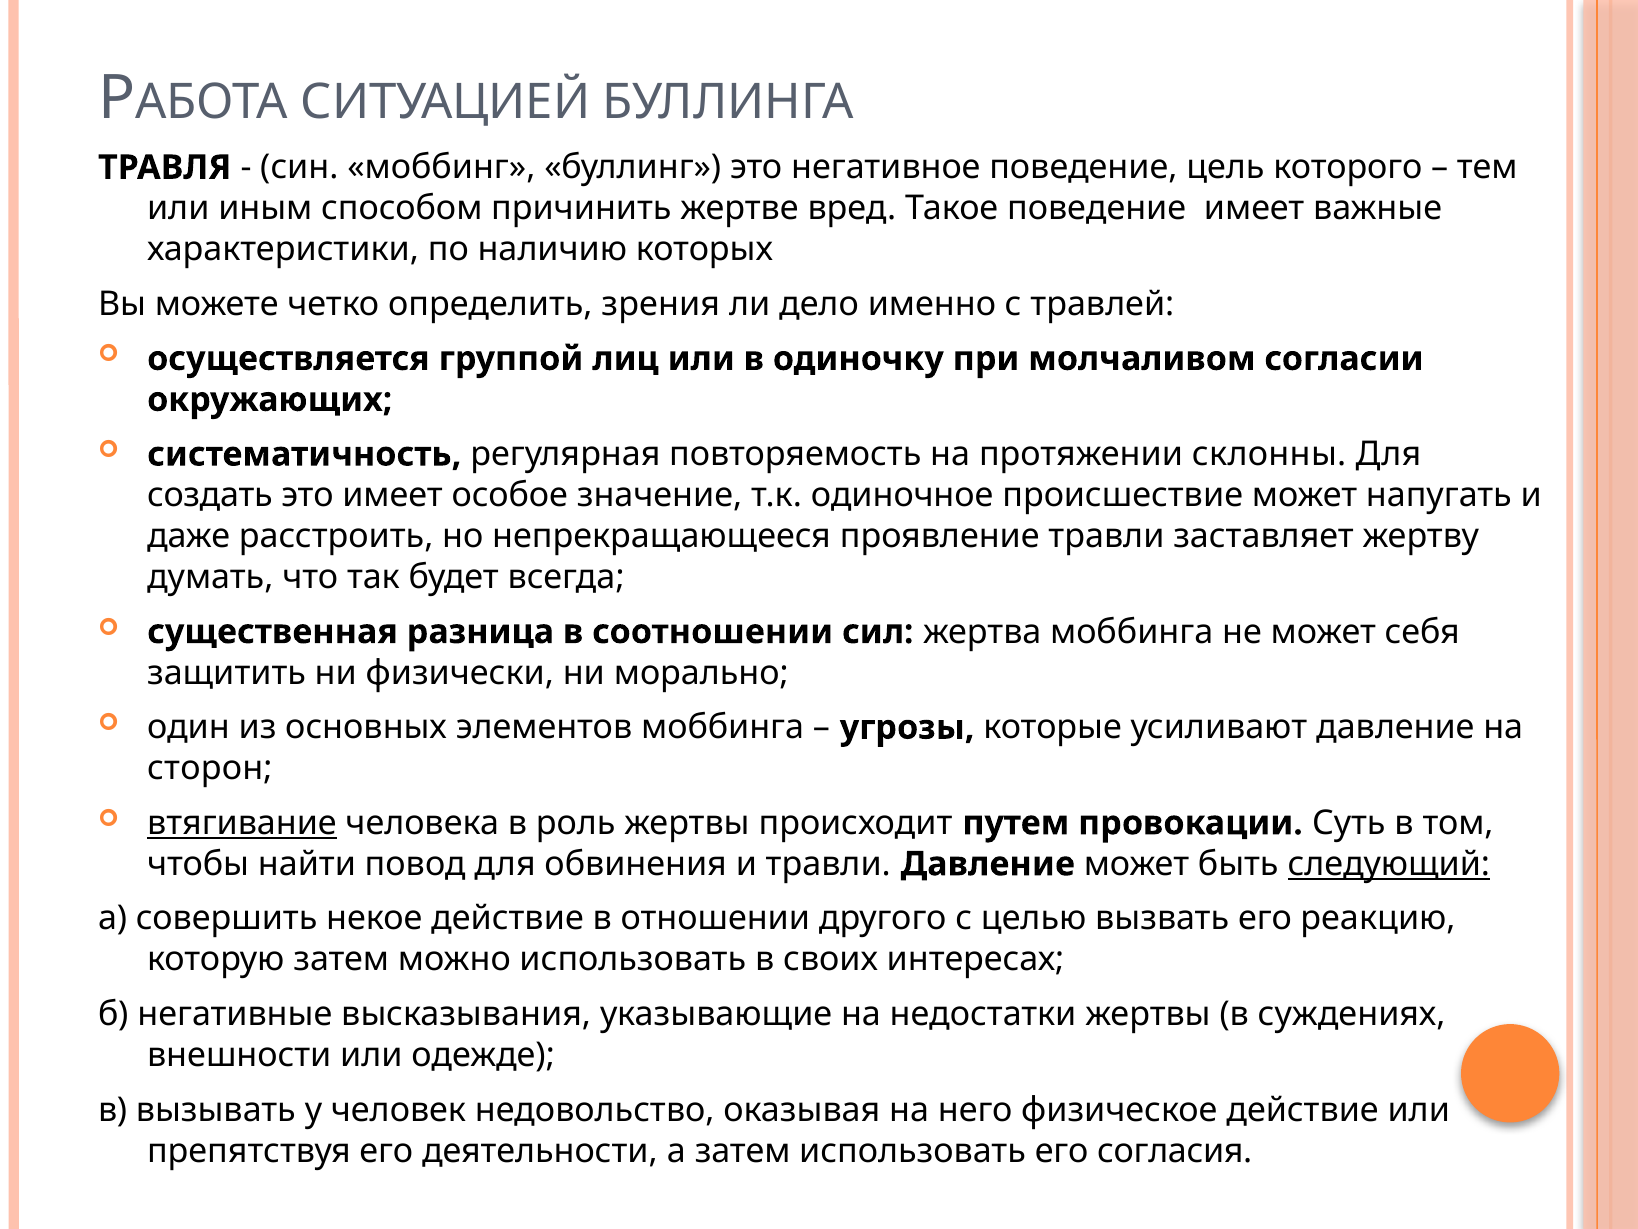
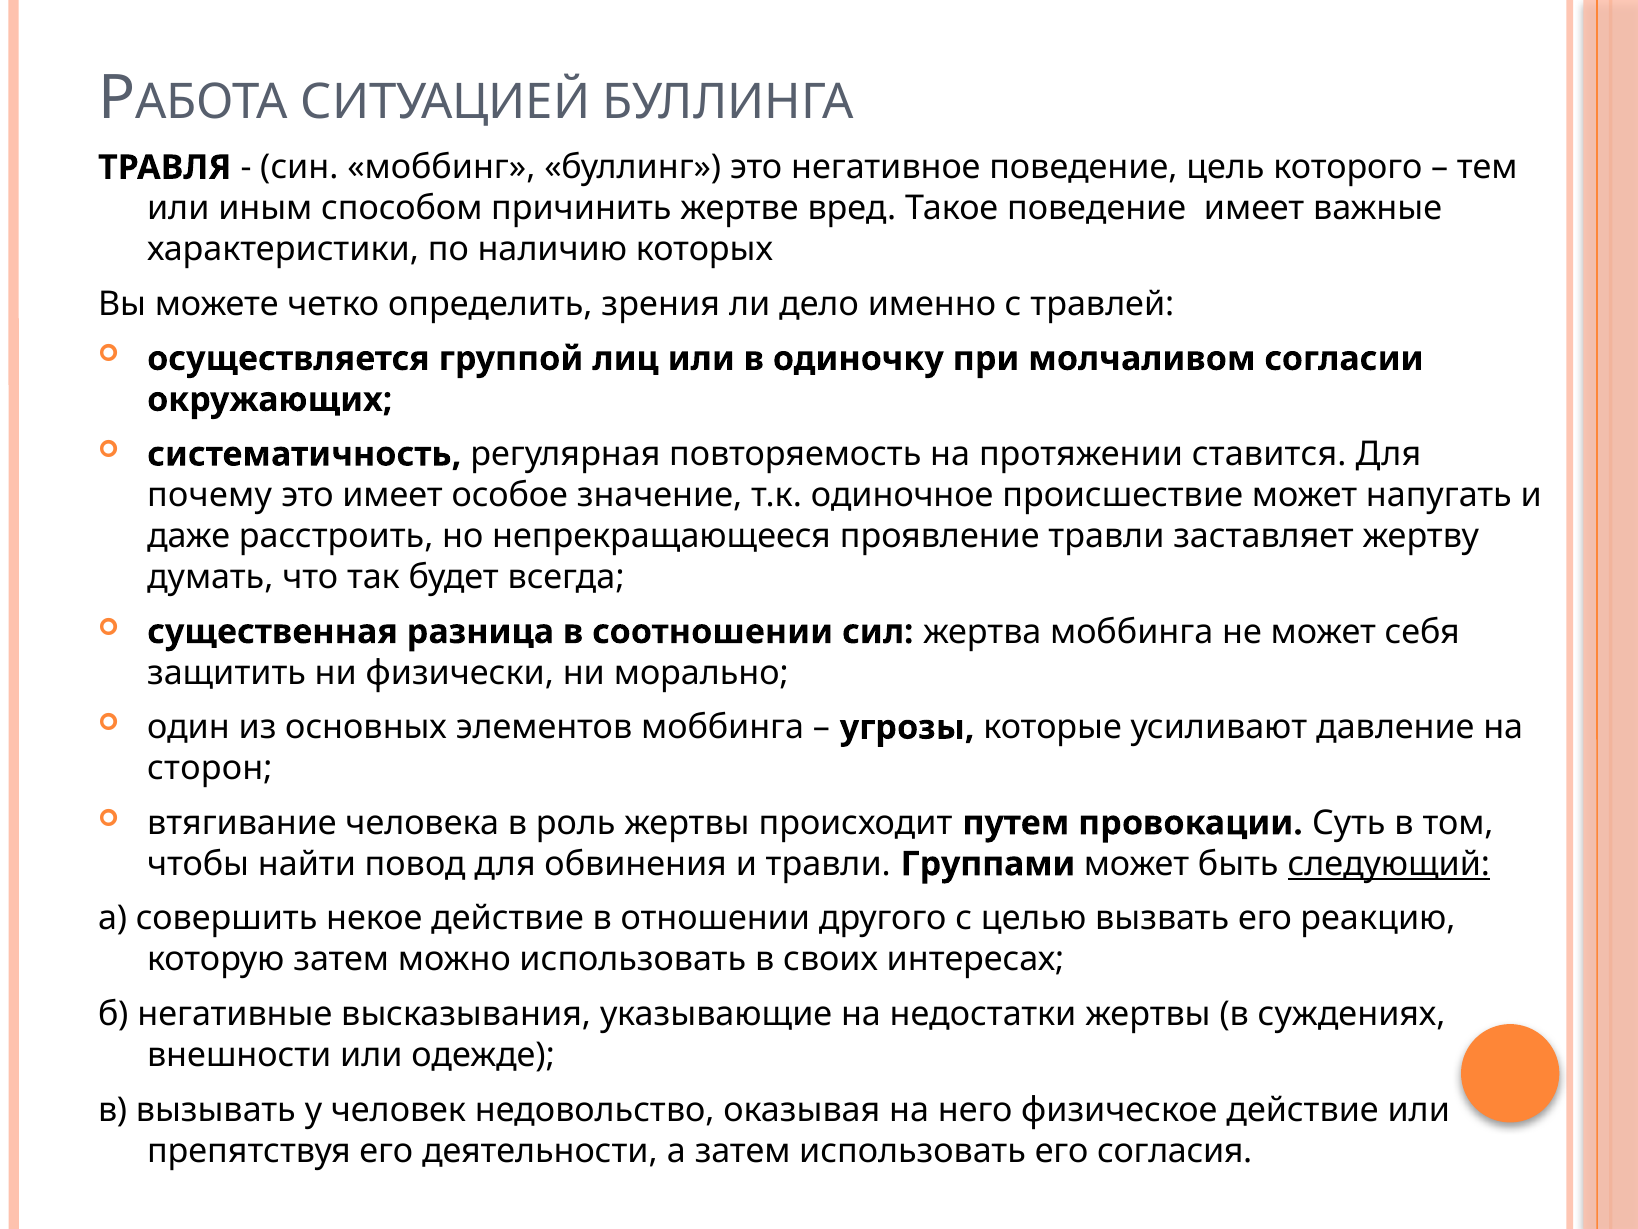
склонны: склонны -> ставится (1269, 454)
создать: создать -> почему (210, 495)
втягивание underline: present -> none (242, 823)
травли Давление: Давление -> Группами (988, 864)
